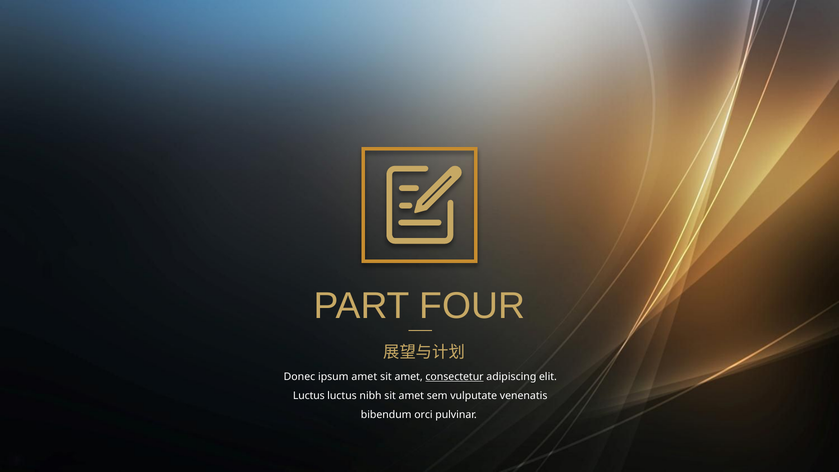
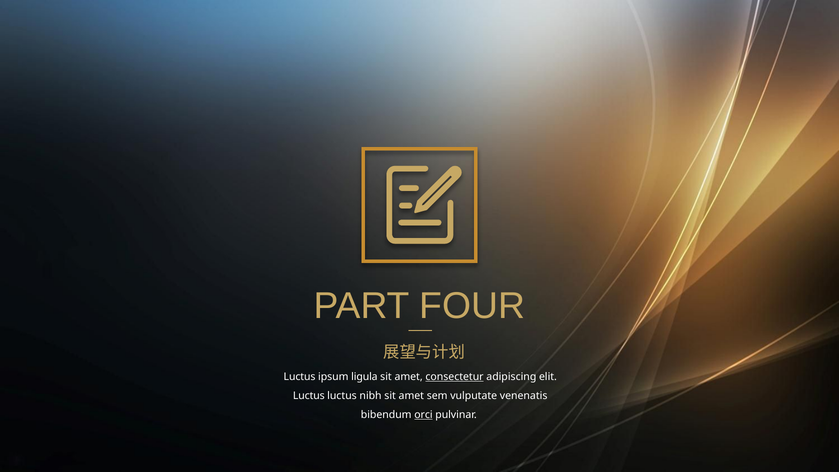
Donec: Donec -> Luctus (300, 377)
ipsum amet: amet -> ligula (364, 377)
orci underline: none -> present (423, 415)
